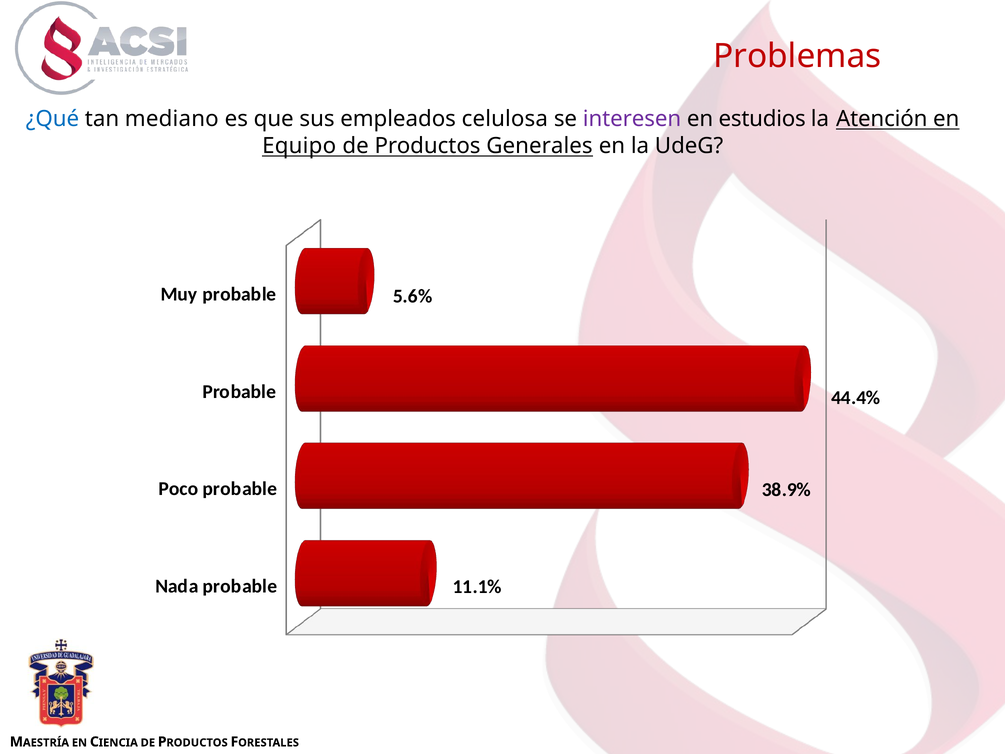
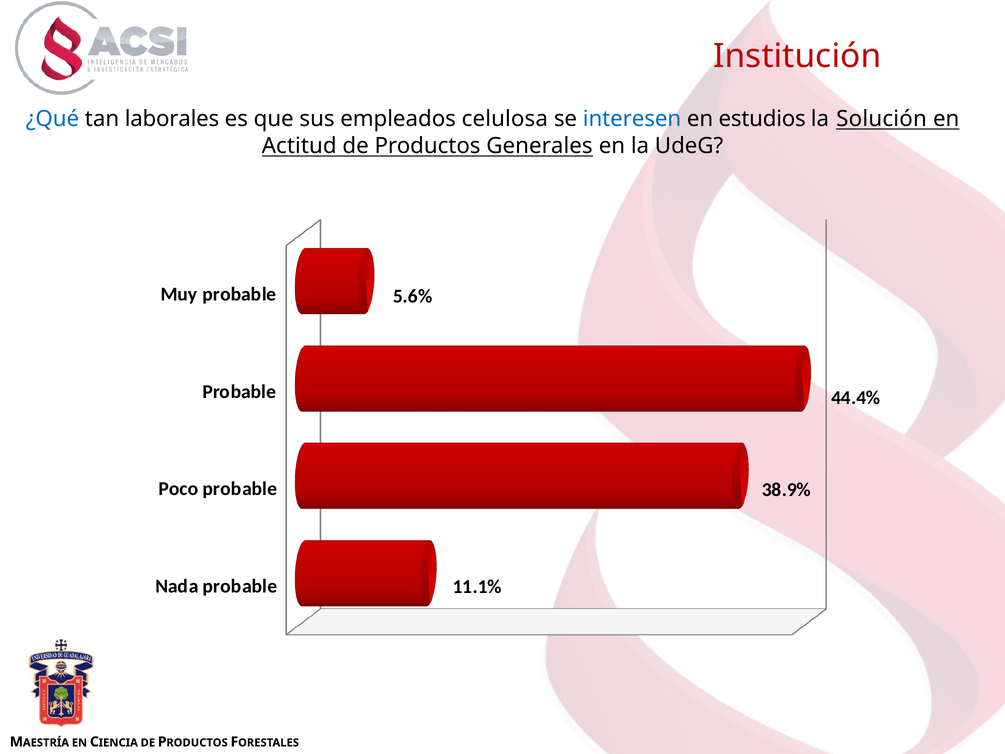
Problemas: Problemas -> Institución (797, 56)
mediano: mediano -> laborales (172, 119)
interesen colour: purple -> blue (632, 119)
Atención: Atención -> Solución (882, 119)
Equipo: Equipo -> Actitud (299, 146)
